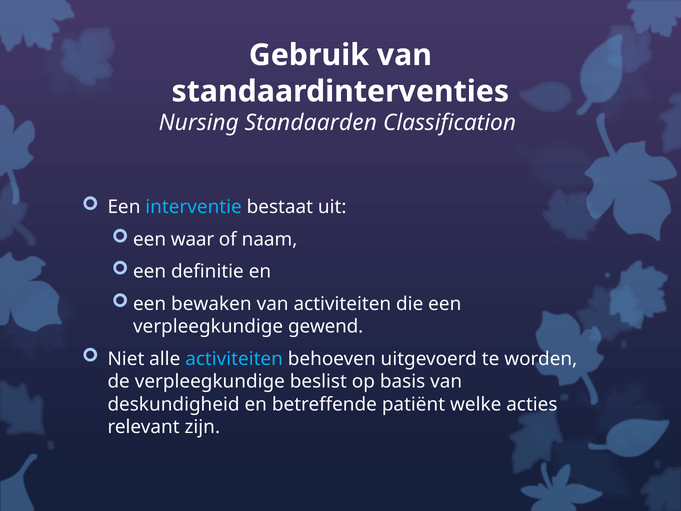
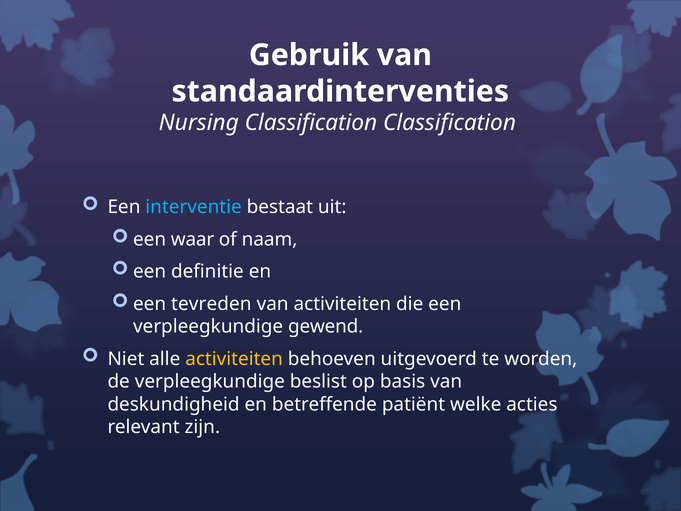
Nursing Standaarden: Standaarden -> Classification (311, 123)
bewaken: bewaken -> tevreden (211, 304)
activiteiten colour: light blue -> yellow (234, 359)
